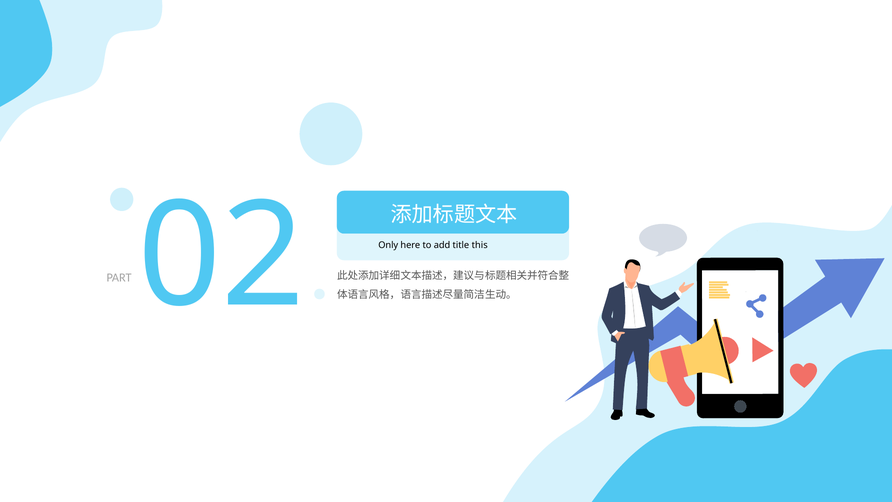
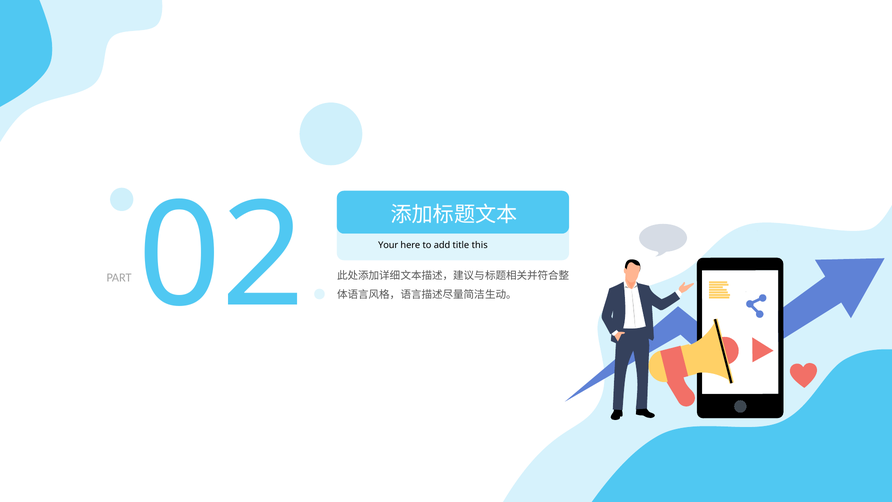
Only: Only -> Your (388, 245)
